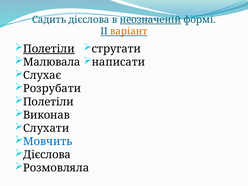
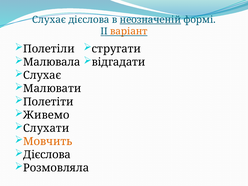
Садить: Садить -> Слухає (49, 20)
Полетіли underline: present -> none (49, 49)
написати: написати -> відгадати (119, 62)
Розрубати: Розрубати -> Малювати (52, 89)
Полетіли: Полетіли -> Полетіти (48, 102)
Виконав: Виконав -> Живемо (46, 115)
Мовчить colour: blue -> orange (48, 141)
